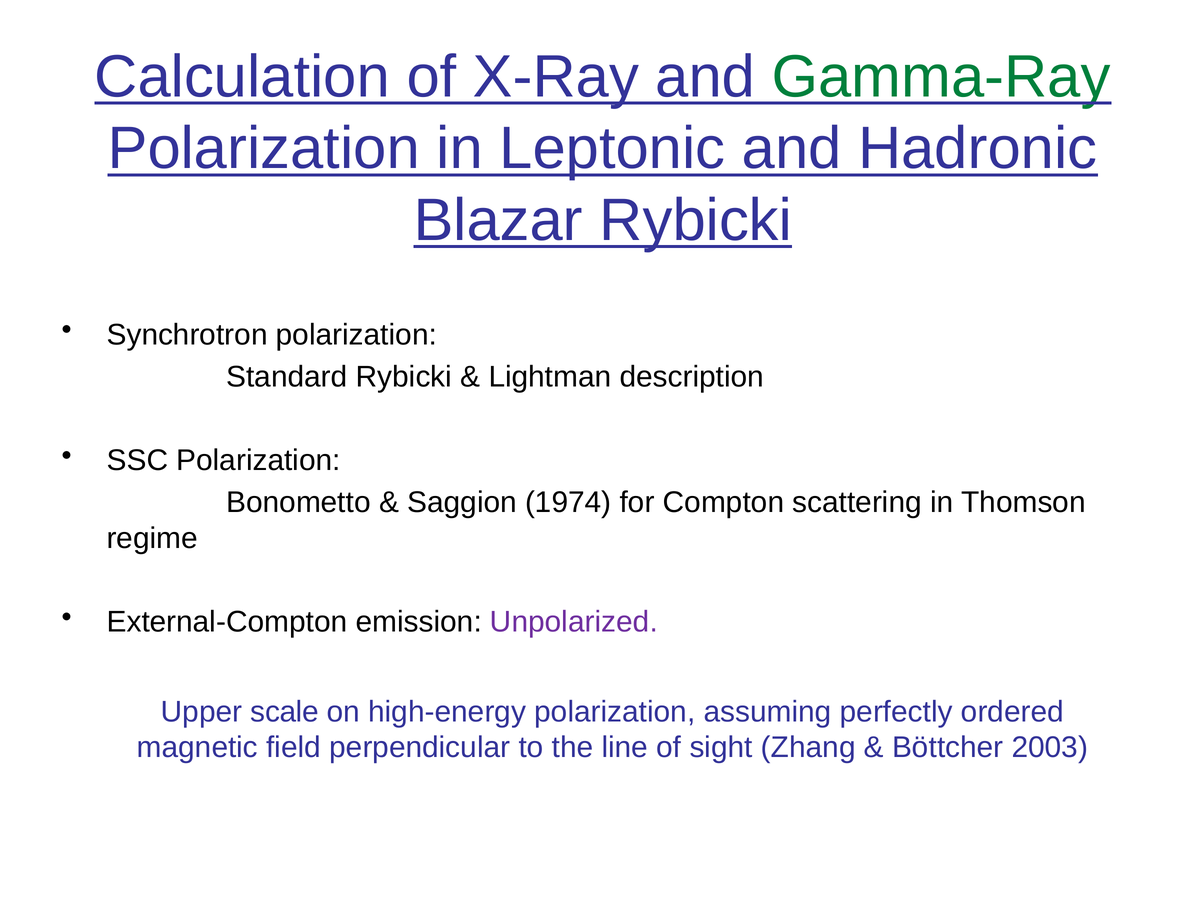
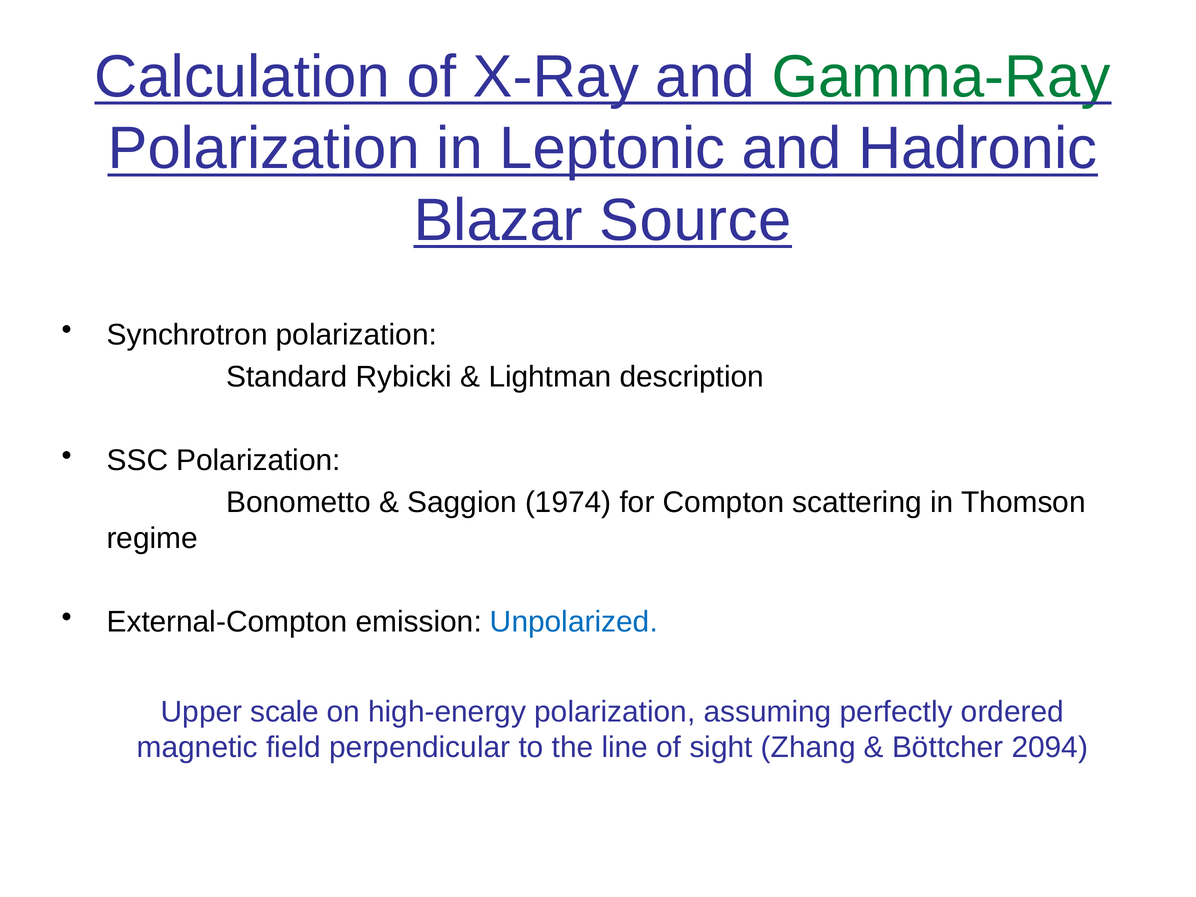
Blazar Rybicki: Rybicki -> Source (696, 220)
Unpolarized colour: purple -> blue (574, 622)
2003: 2003 -> 2094 (1050, 748)
